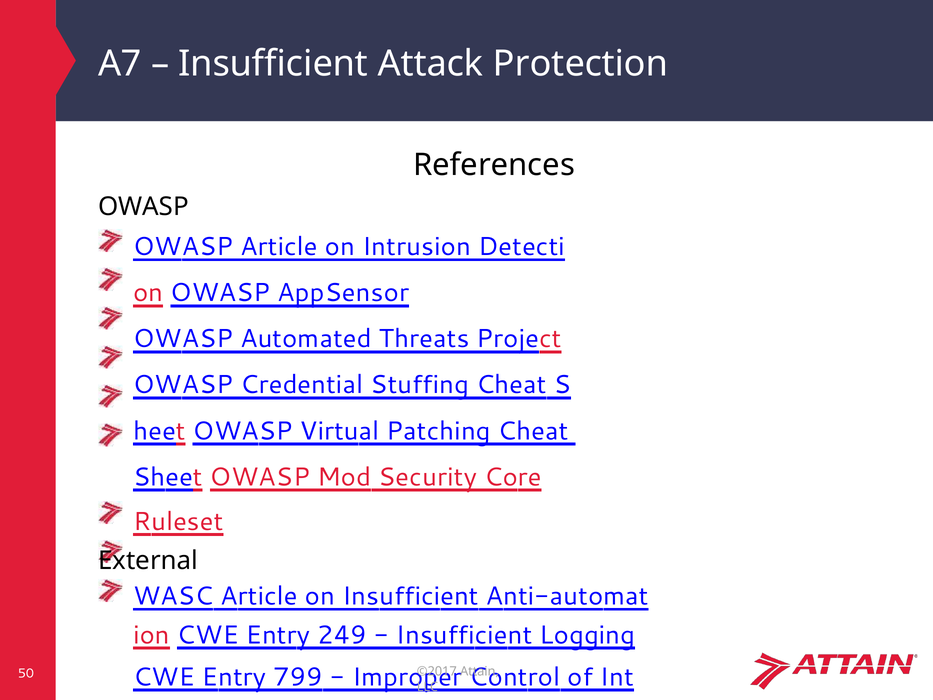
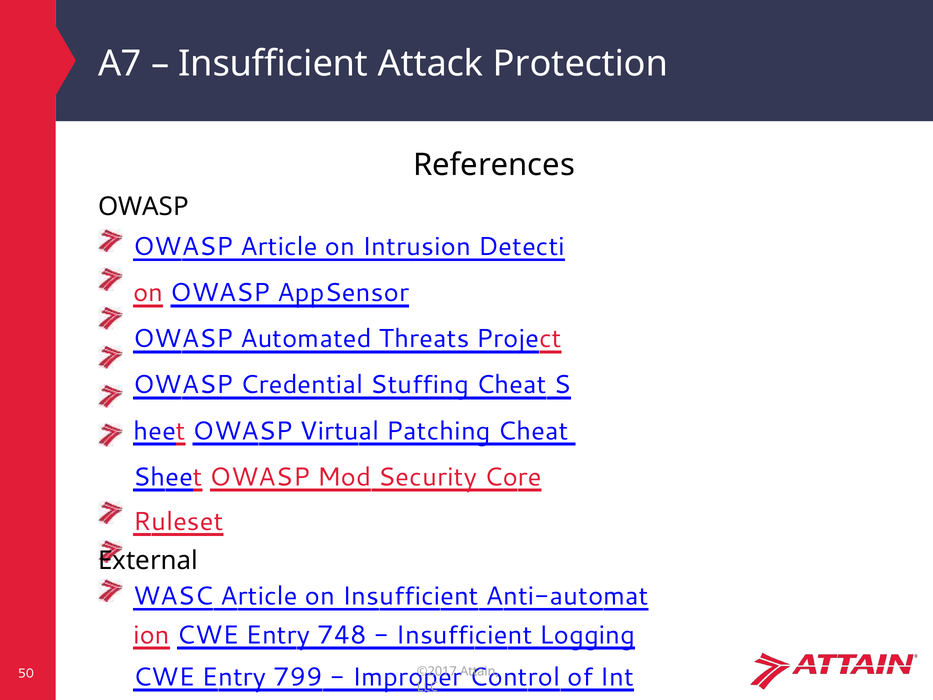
249: 249 -> 748 (342, 635)
